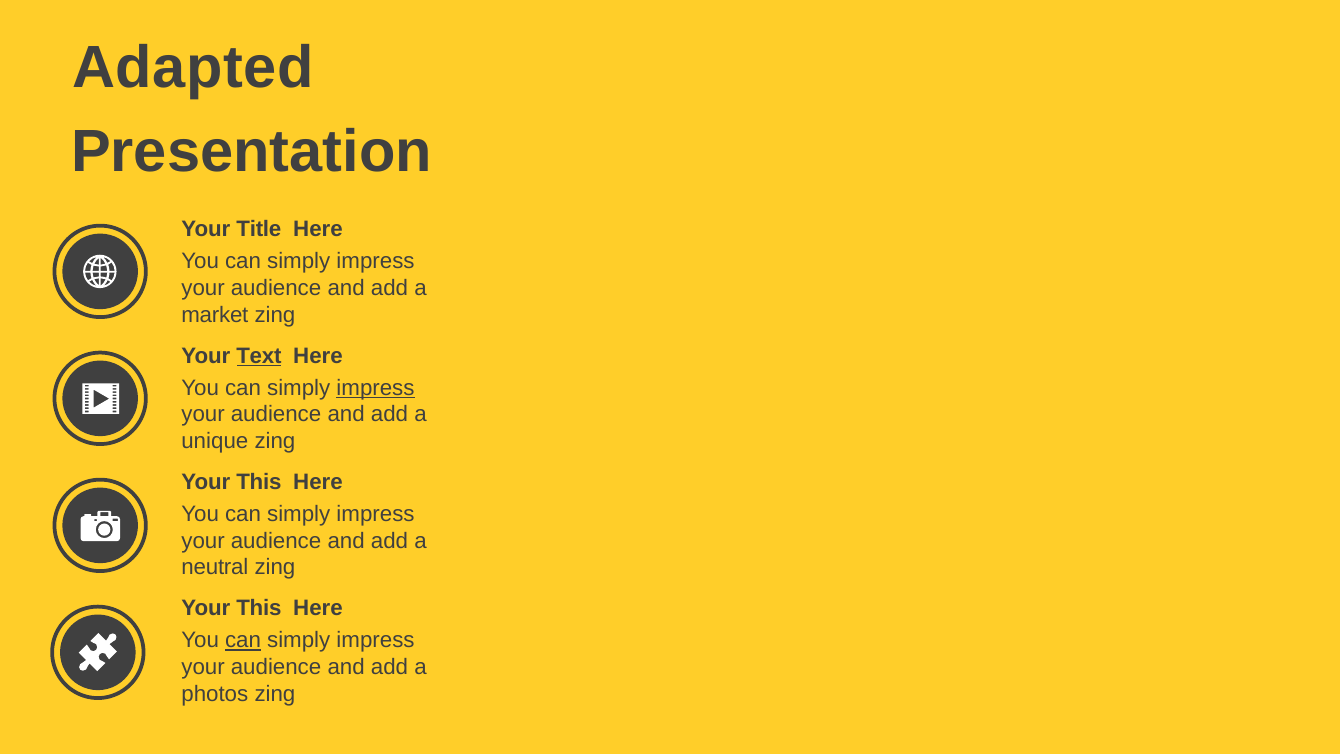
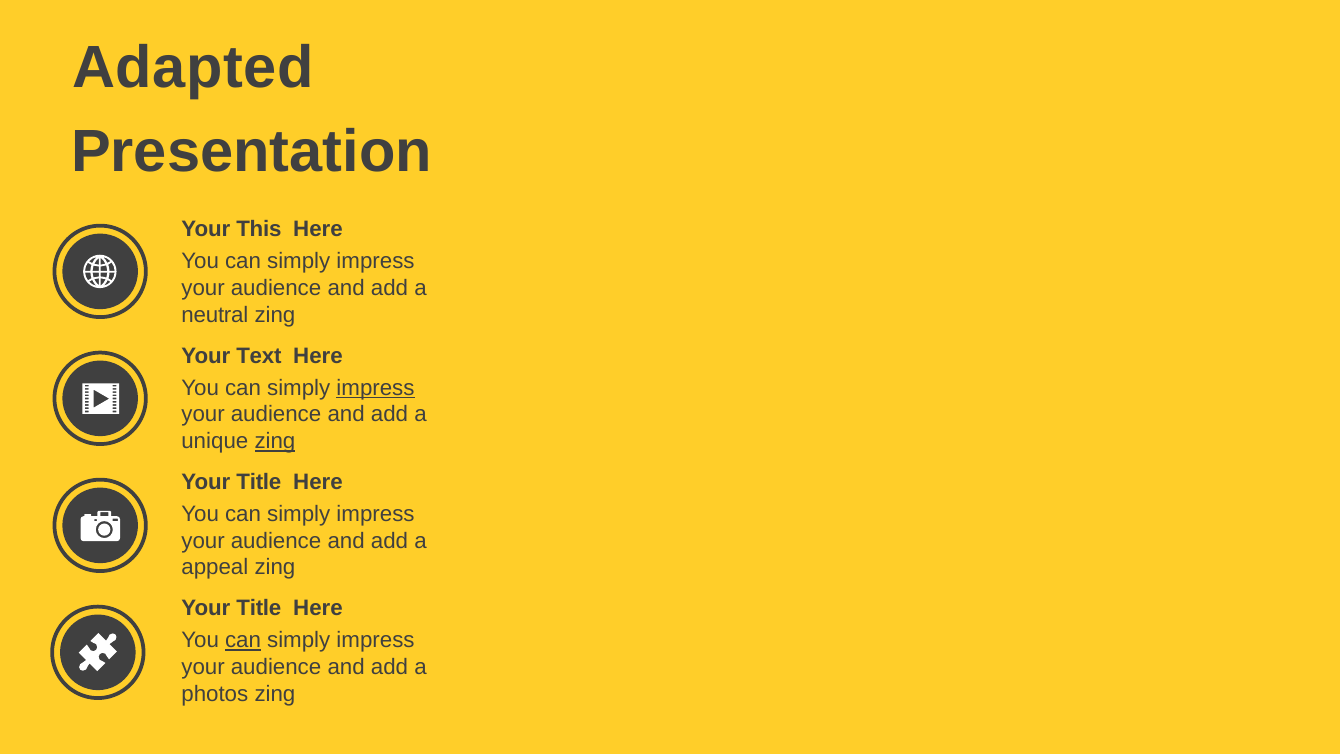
Title: Title -> This (259, 230)
market: market -> neutral (215, 315)
Text underline: present -> none (259, 356)
zing underline: none -> present (275, 441)
This: This -> Title (259, 482)
neutral: neutral -> appeal (215, 567)
This: This -> Title (259, 608)
